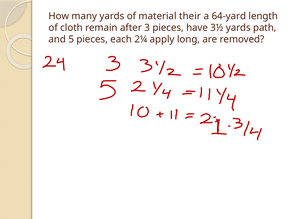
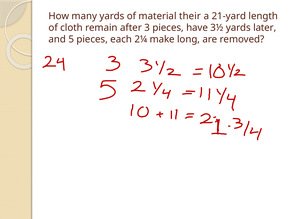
64-yard: 64-yard -> 21-yard (229, 16)
path: path -> later (265, 28)
apply: apply -> make (162, 39)
